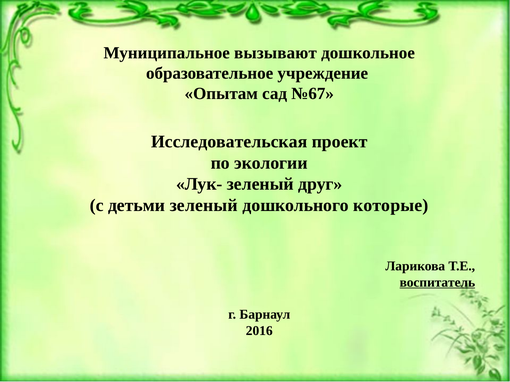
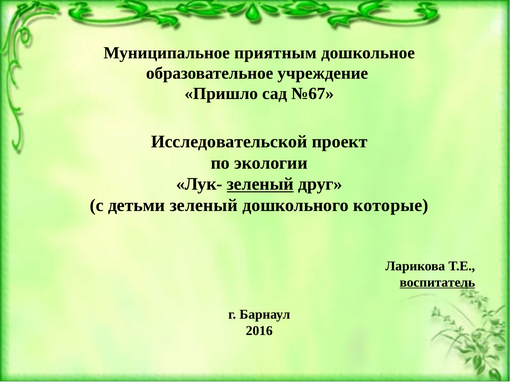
вызывают: вызывают -> приятным (275, 53)
Опытам: Опытам -> Пришло (221, 94)
Исследовательская: Исследовательская -> Исследовательской (229, 142)
зеленый underline: none -> present (260, 184)
